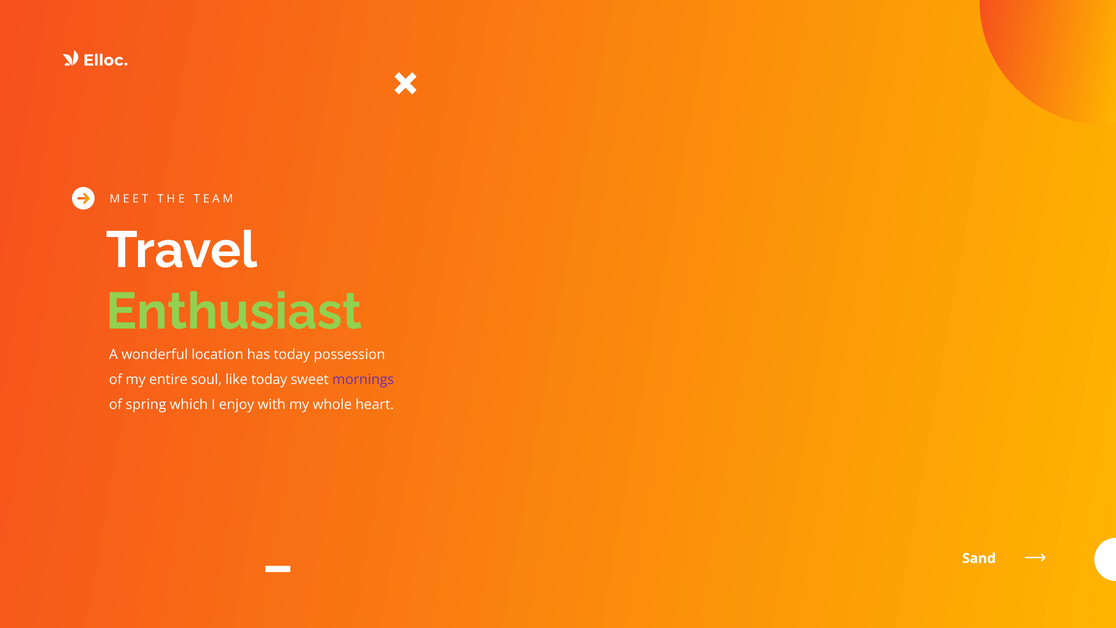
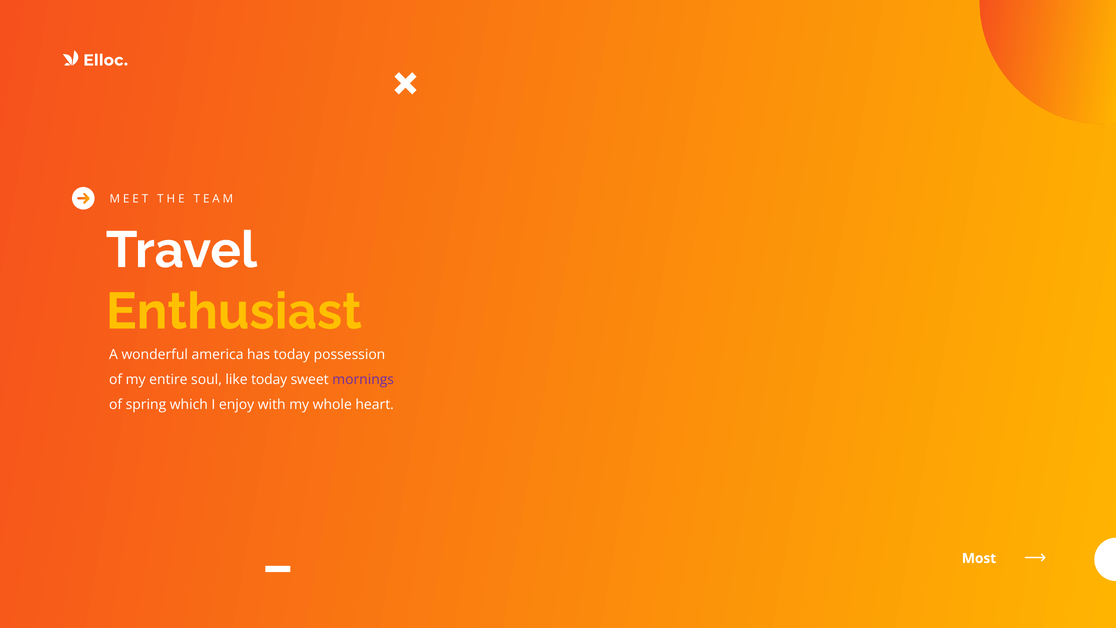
Enthusiast colour: light green -> yellow (234, 311)
location: location -> america (218, 354)
Sand: Sand -> Most (979, 558)
